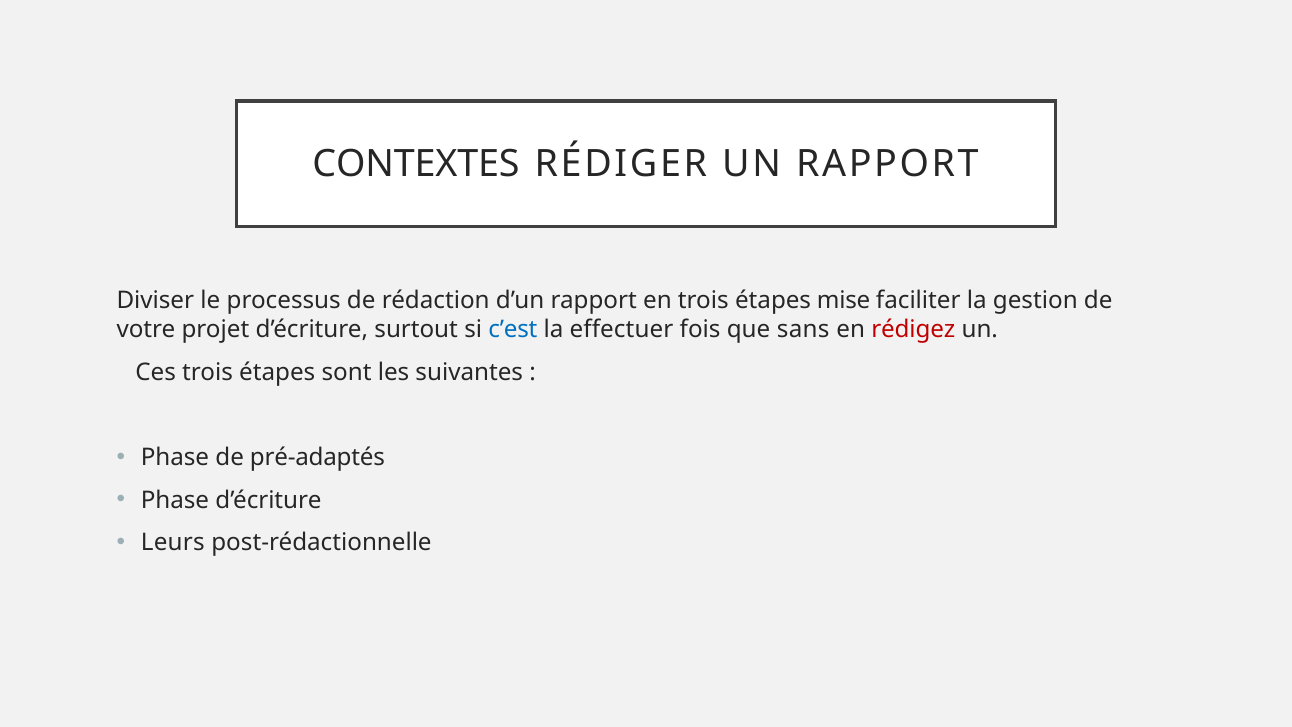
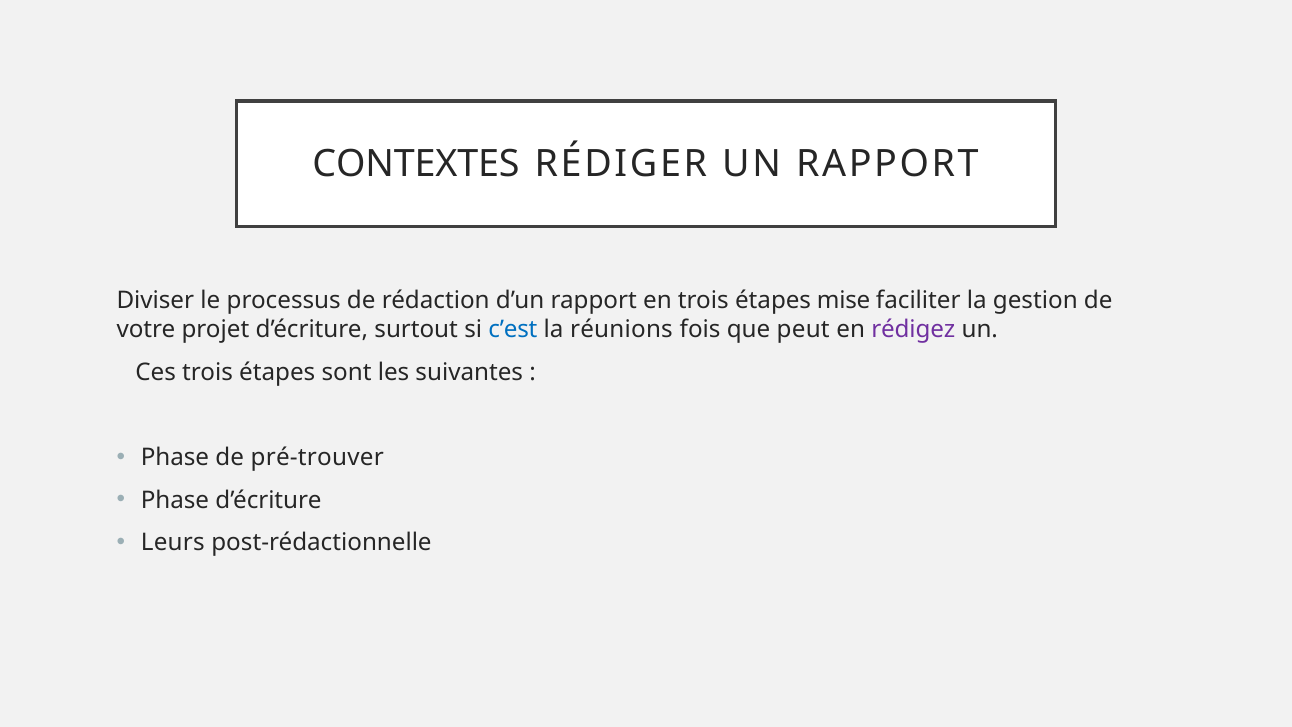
effectuer: effectuer -> réunions (621, 330)
sans: sans -> peut (803, 330)
rédigez colour: red -> purple (913, 330)
pré-adaptés: pré-adaptés -> pré-trouver (317, 457)
